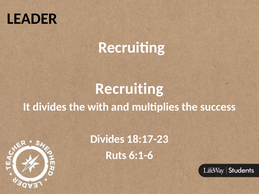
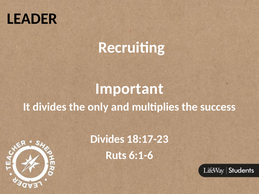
Recruiting: Recruiting -> Important (129, 89)
with: with -> only (98, 107)
